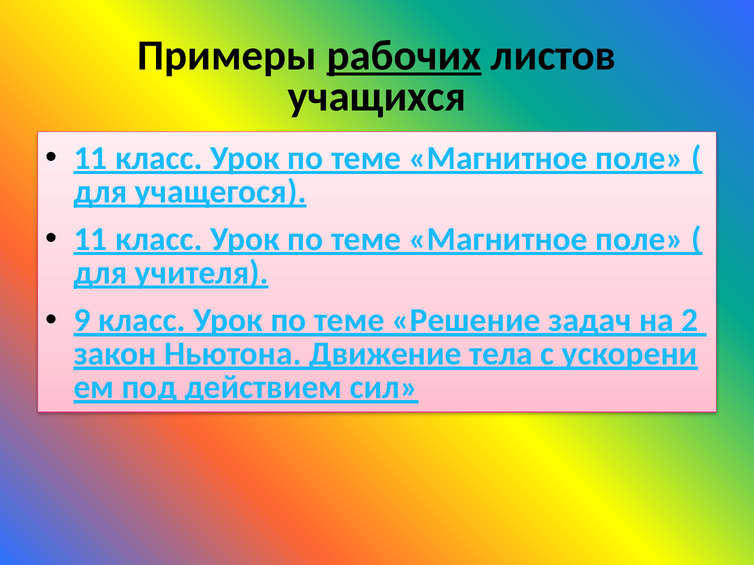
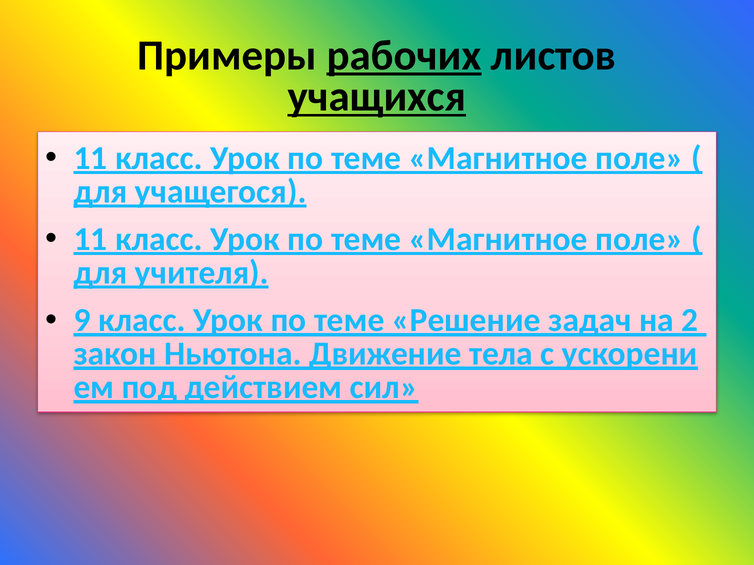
учащихся underline: none -> present (377, 97)
